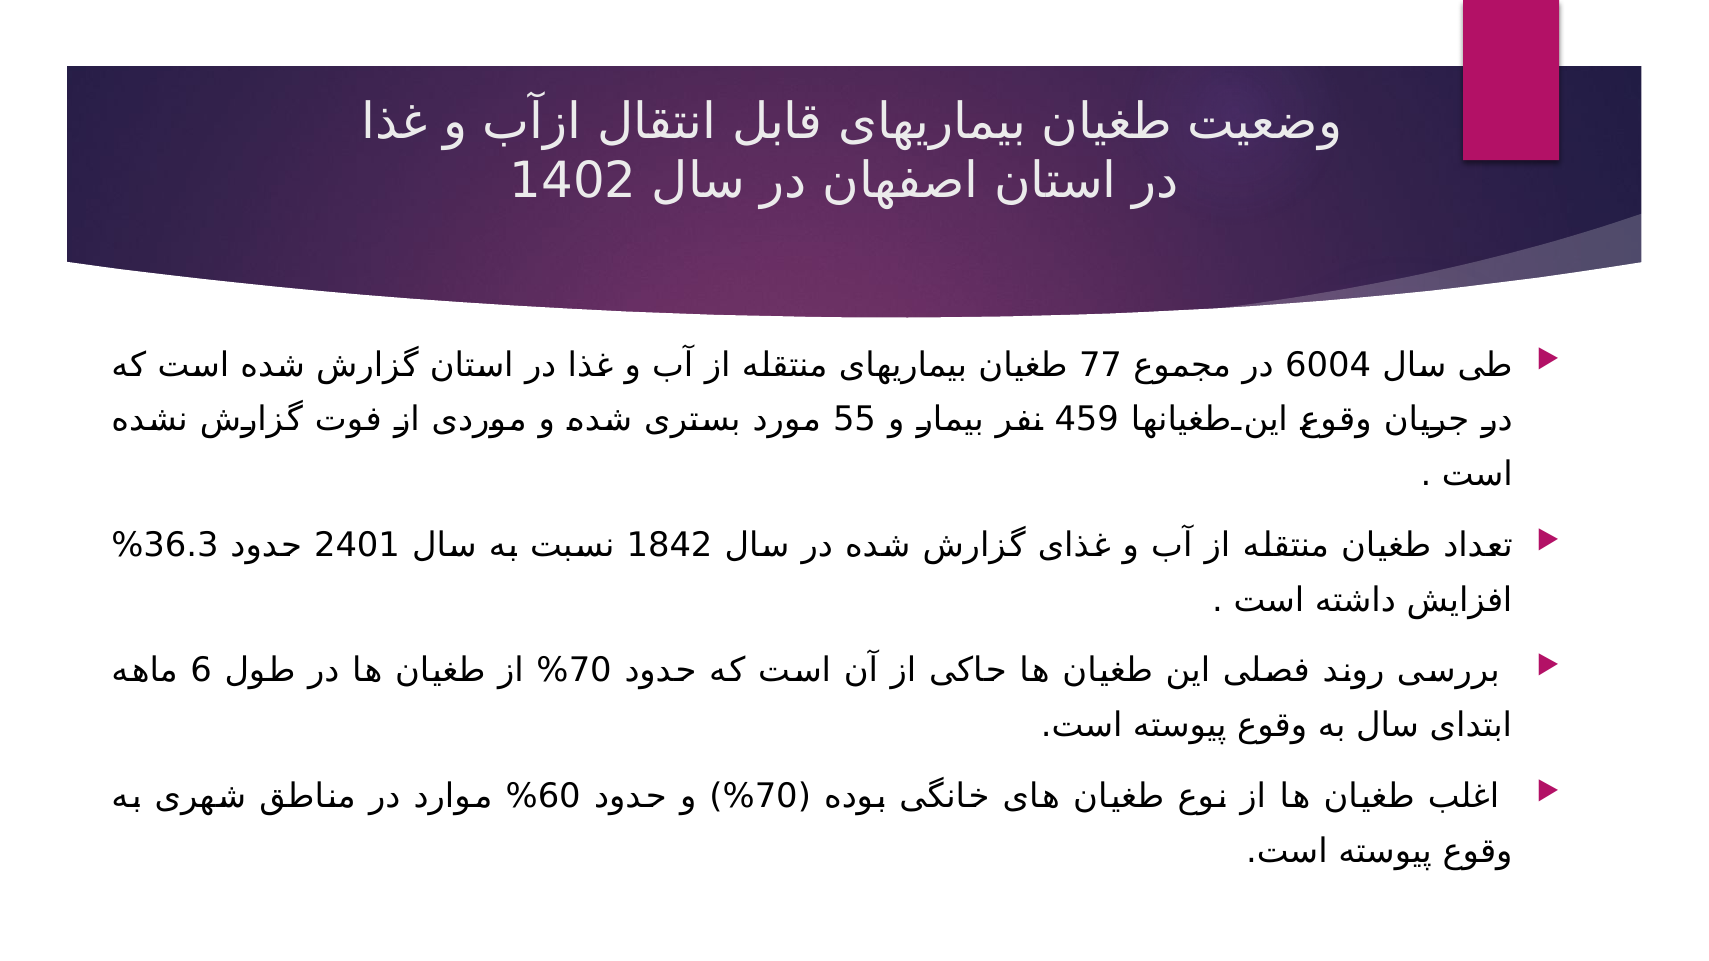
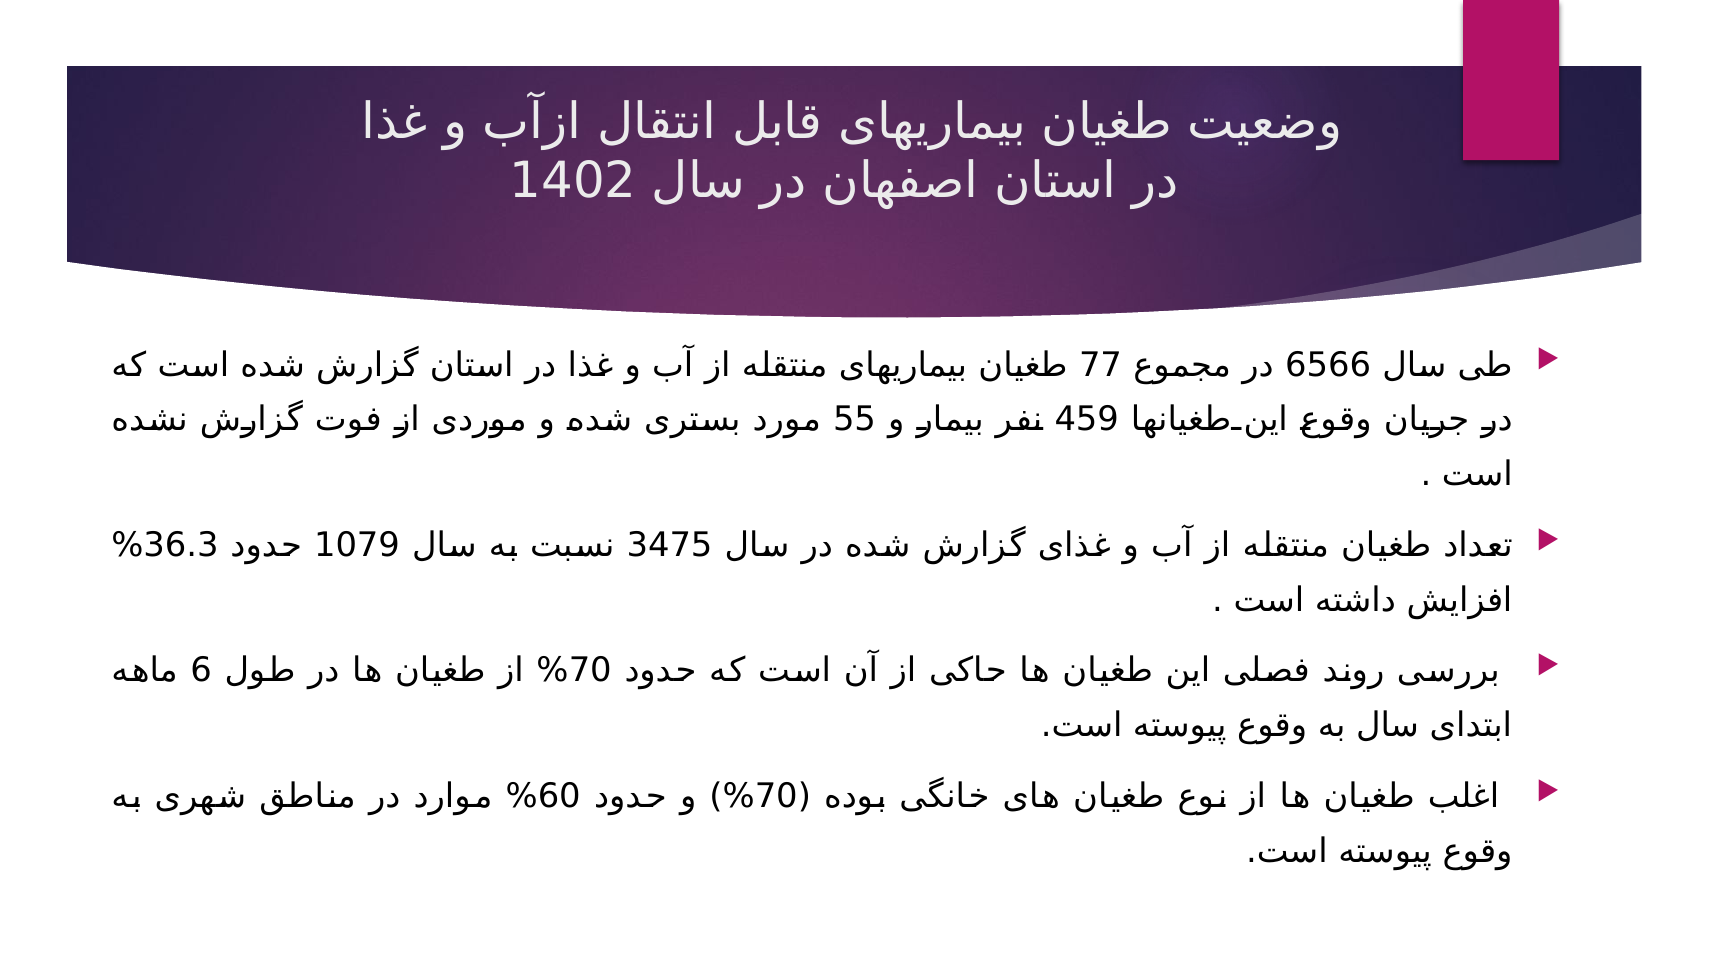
6004: 6004 -> 6566 (1328, 365)
2401: 2401 -> 1079 (357, 545)
1842: 1842 -> 3475 (670, 545)
